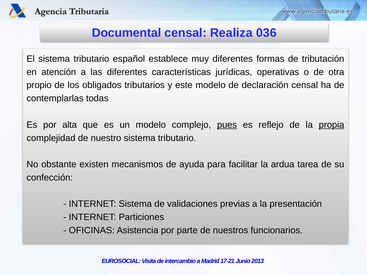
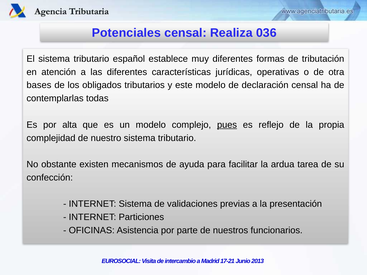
Documental: Documental -> Potenciales (126, 33)
propio: propio -> bases (39, 85)
propia underline: present -> none (332, 125)
